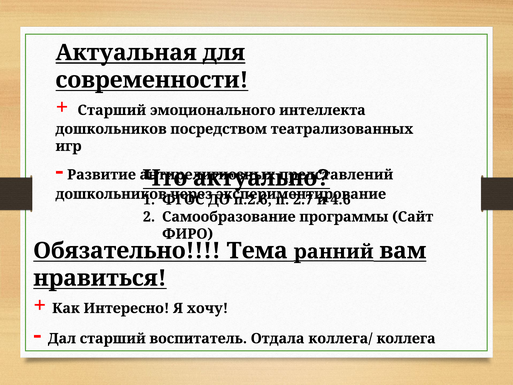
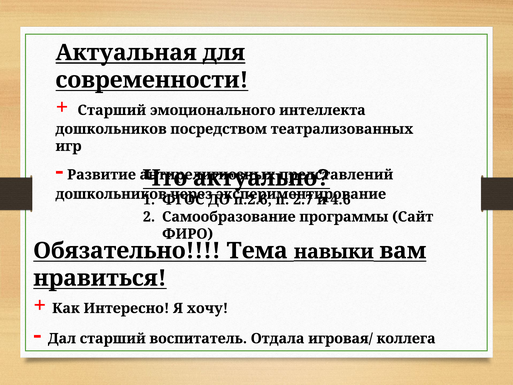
ранний: ранний -> навыки (334, 252)
коллега/: коллега/ -> игровая/ (341, 338)
